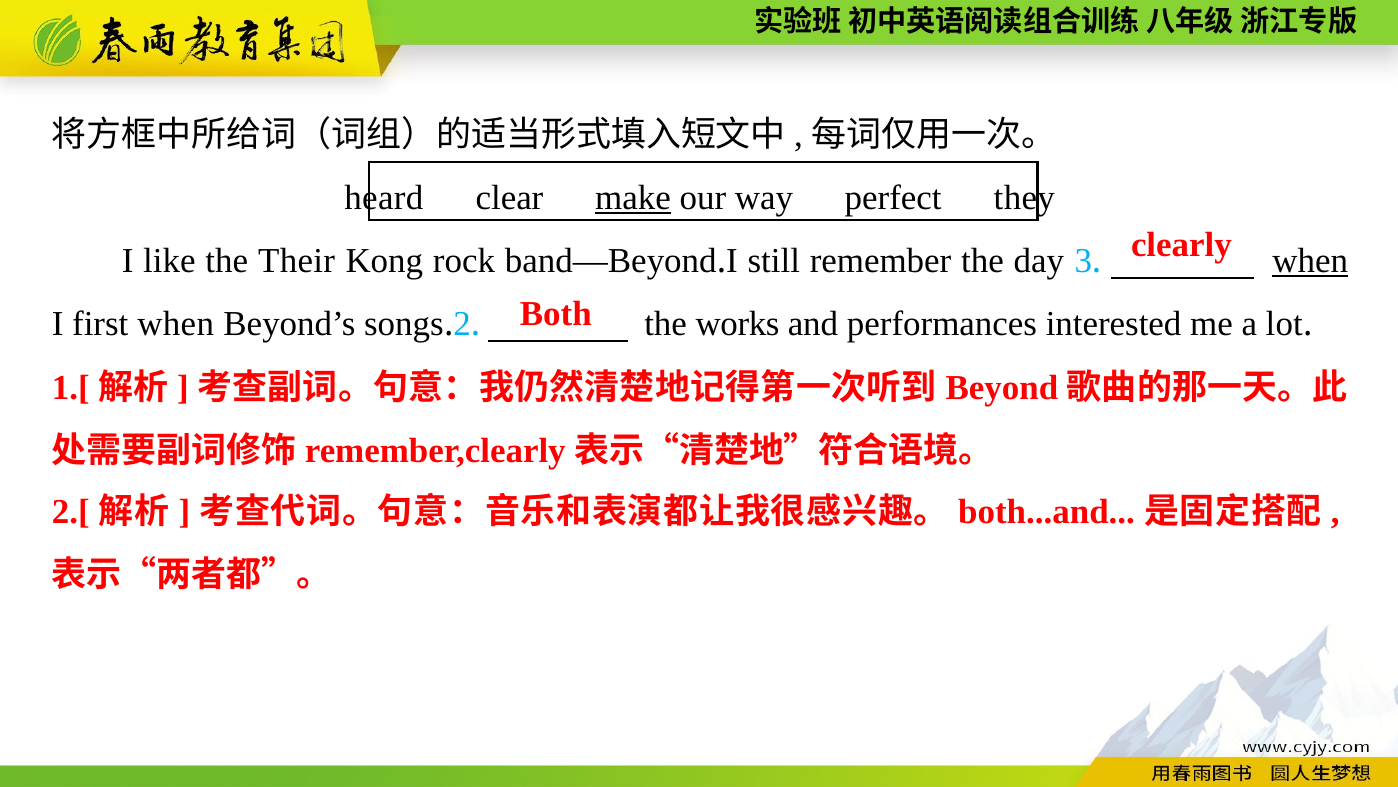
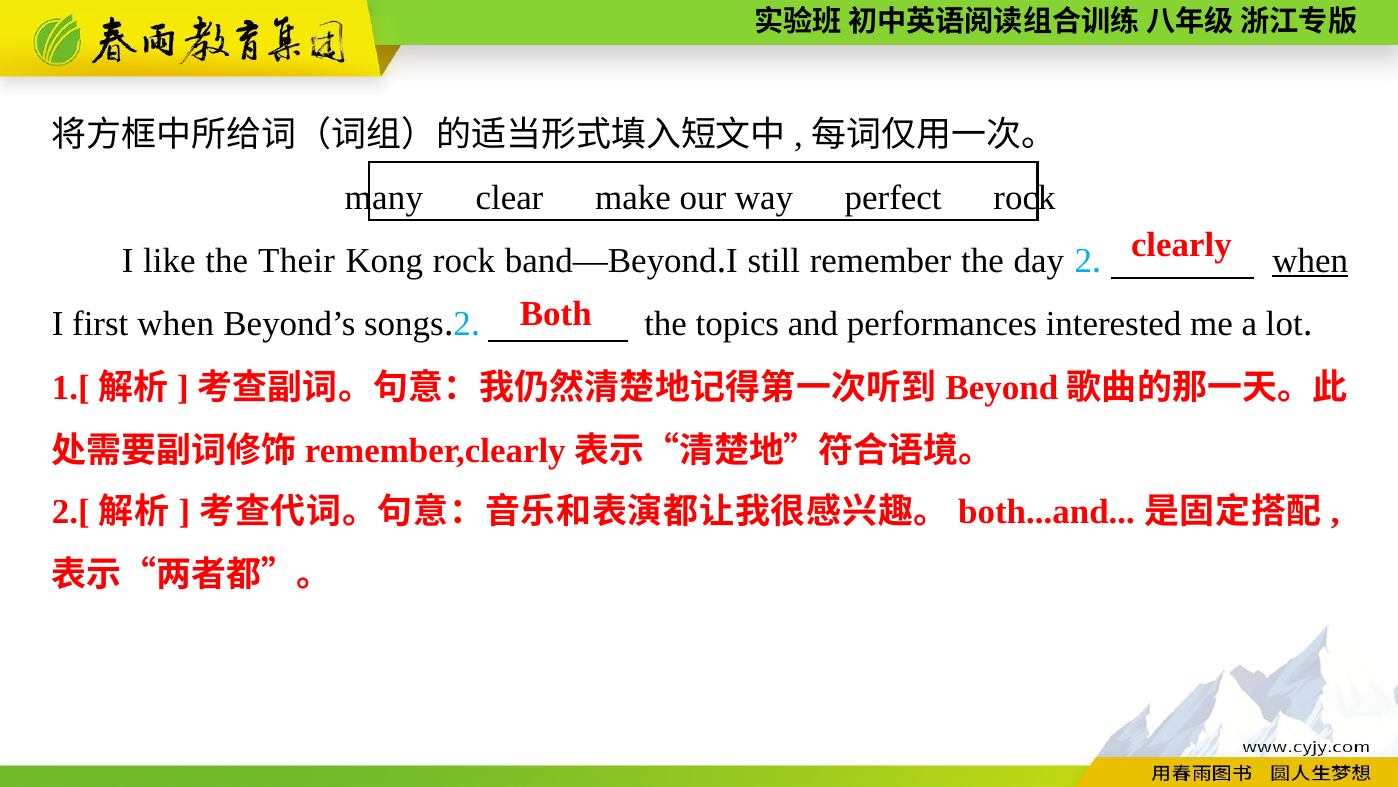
heard: heard -> many (384, 198)
make underline: present -> none (633, 198)
perfect they: they -> rock (1025, 198)
day 3: 3 -> 2 (1083, 261)
works: works -> topics (737, 324)
